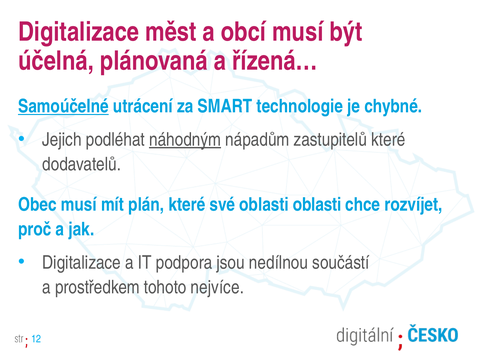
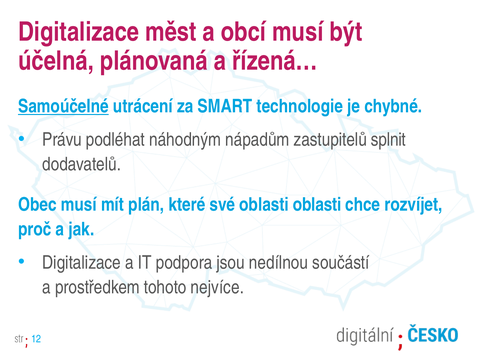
Jejich: Jejich -> Právu (62, 140)
náhodným underline: present -> none (185, 140)
zastupitelů které: které -> splnit (388, 140)
